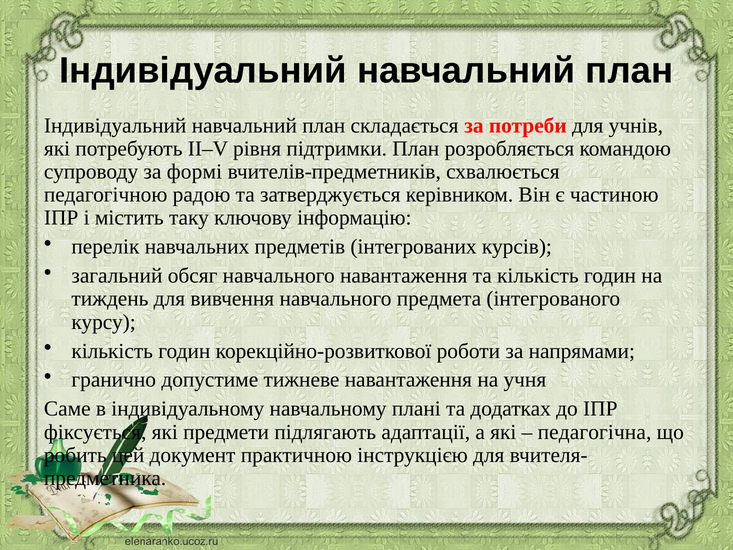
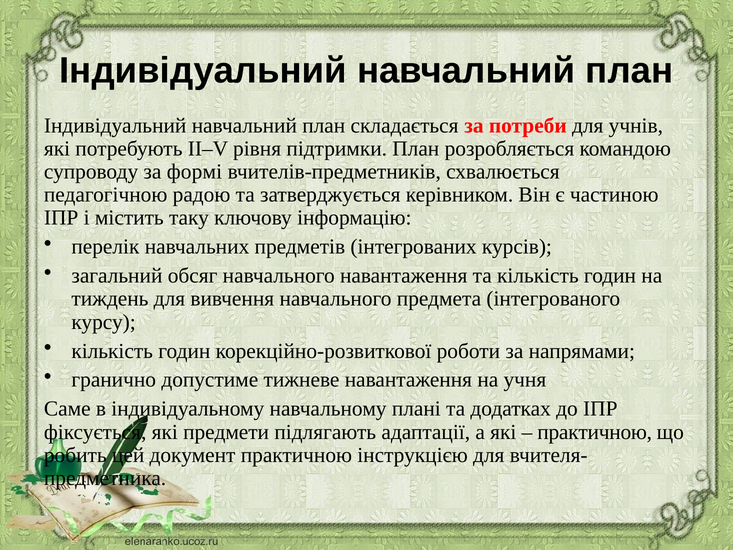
педагогічна: педагогічна -> практичною (595, 432)
